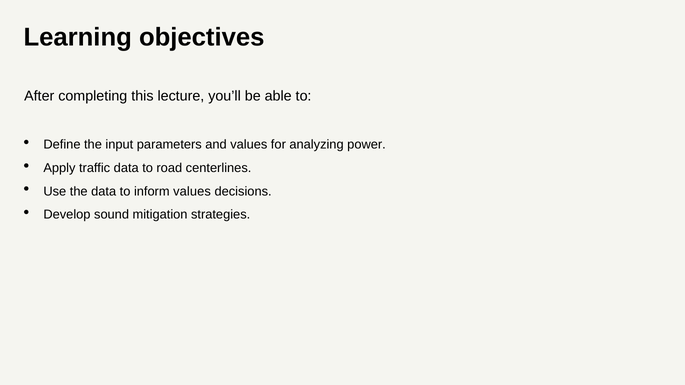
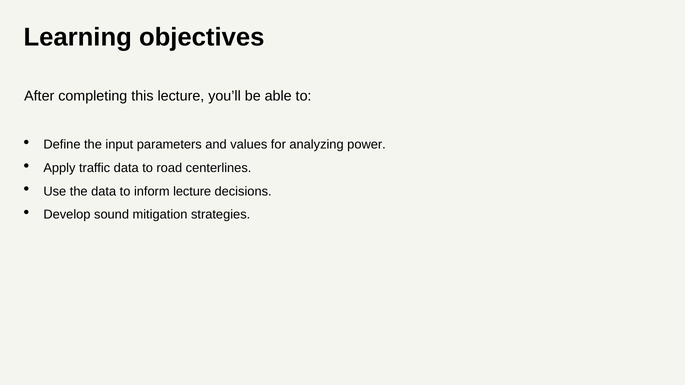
inform values: values -> lecture (192, 191)
